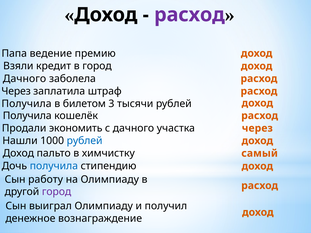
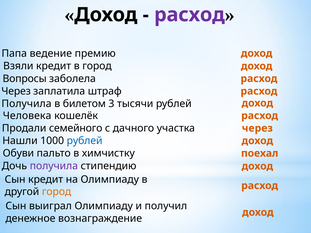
Дачного: Дачного -> Вопросы (25, 79)
Получила: Получила -> Человека (27, 116)
экономить: экономить -> семейного (76, 128)
Доход: Доход -> Обуви (18, 153)
самый: самый -> поехал (260, 153)
получила colour: blue -> purple (54, 166)
Сын работу: работу -> кредит (46, 180)
город colour: purple -> orange (57, 192)
